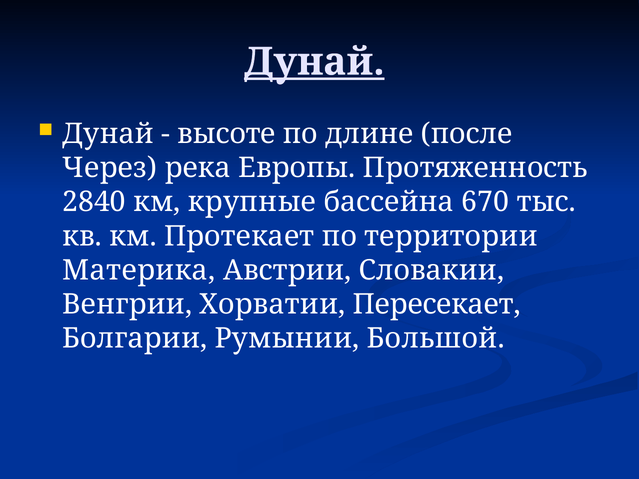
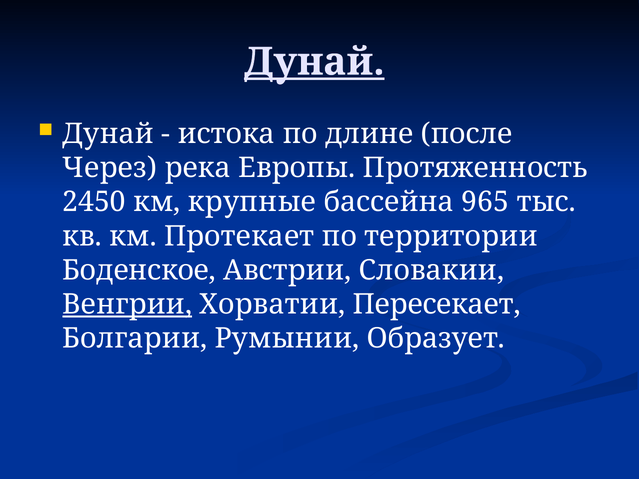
высоте: высоте -> истока (226, 134)
2840: 2840 -> 2450 (94, 202)
670: 670 -> 965 (485, 202)
Материка: Материка -> Боденское (139, 270)
Венгрии underline: none -> present (127, 304)
Большой: Большой -> Образует (436, 339)
